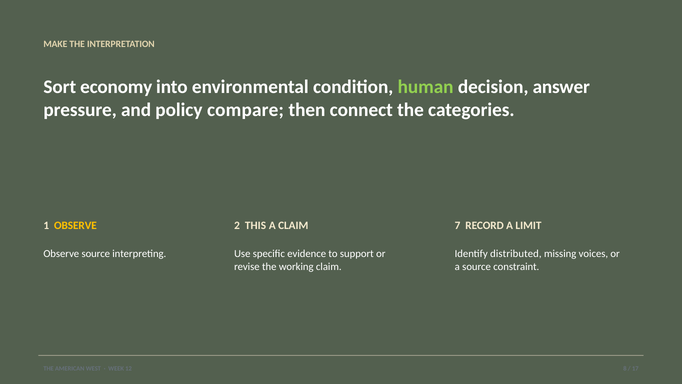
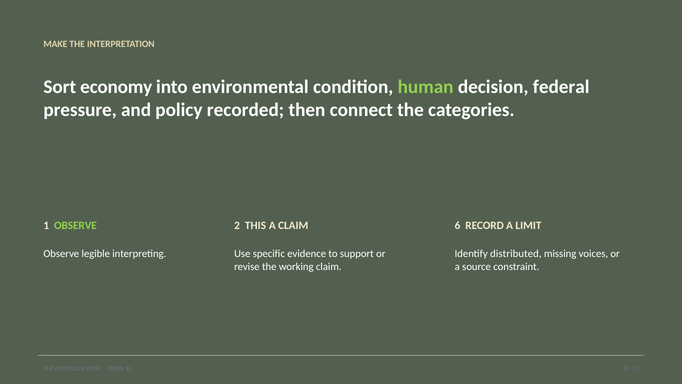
answer: answer -> federal (561, 87)
compare: compare -> recorded (245, 110)
OBSERVE colour: yellow -> light green (75, 225)
7: 7 -> 6 (458, 225)
Observe source: source -> legible (96, 254)
